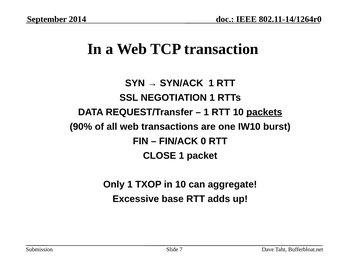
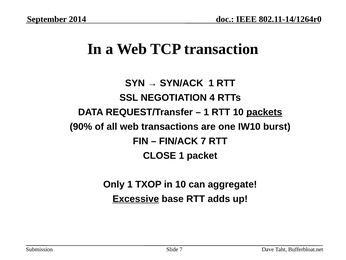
NEGOTIATION 1: 1 -> 4 (212, 98)
FIN/ACK 0: 0 -> 7 (203, 141)
Excessive underline: none -> present (136, 199)
